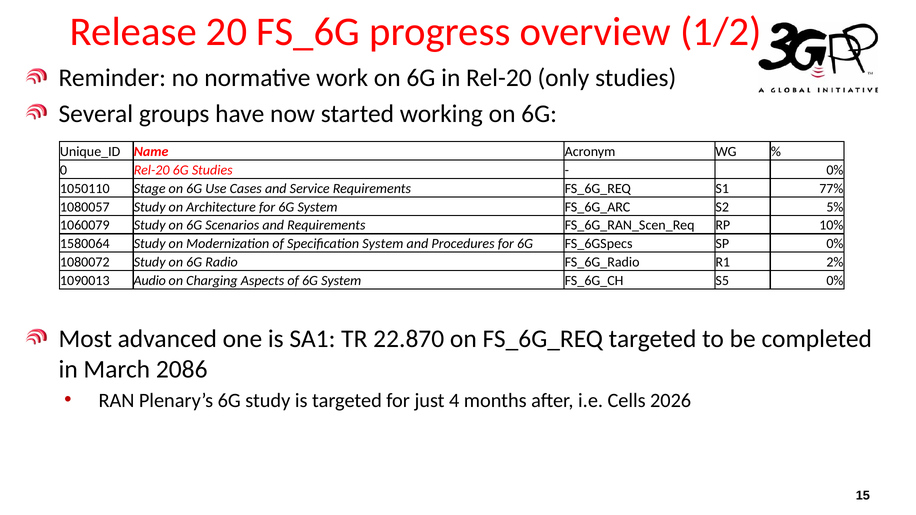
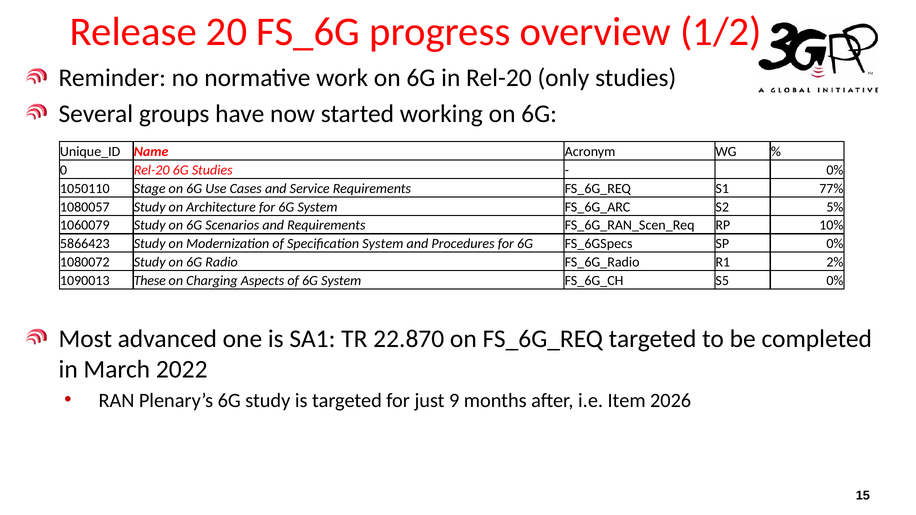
1580064: 1580064 -> 5866423 (85, 244)
Audio: Audio -> These (150, 281)
2086: 2086 -> 2022 (182, 369)
4: 4 -> 9 (454, 401)
Cells: Cells -> Item (627, 401)
